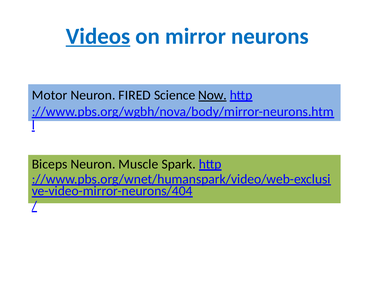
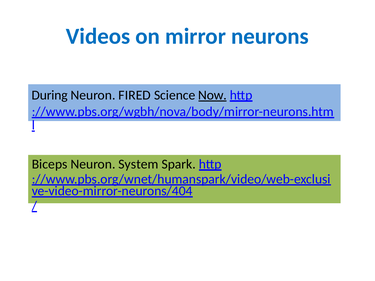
Videos underline: present -> none (98, 36)
Motor: Motor -> During (50, 95)
Muscle: Muscle -> System (138, 164)
